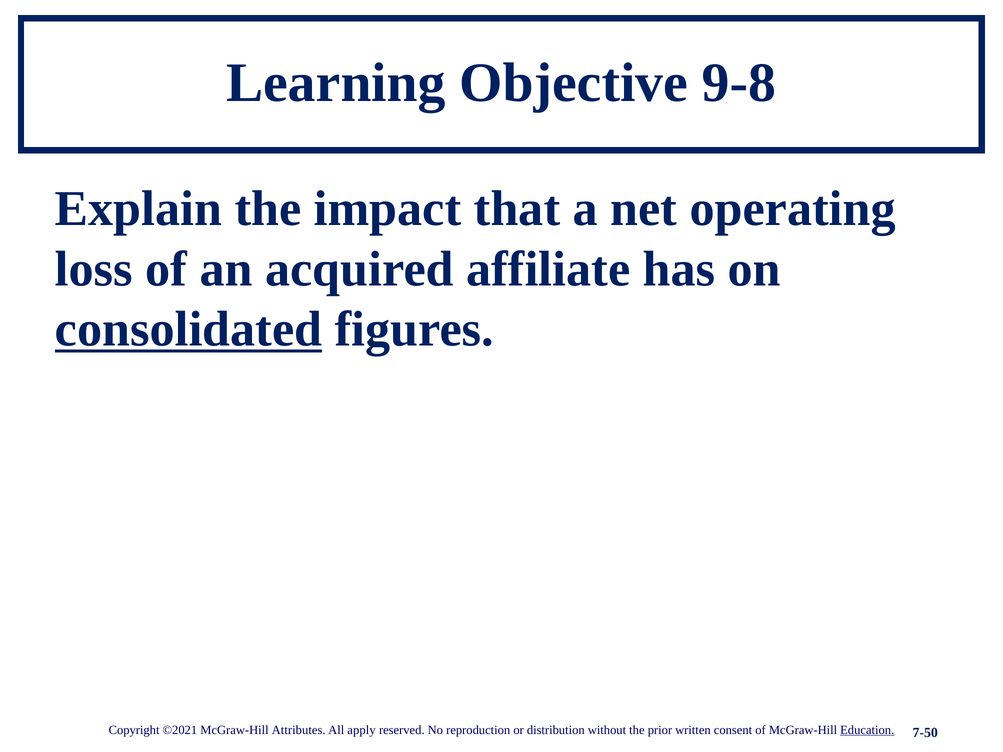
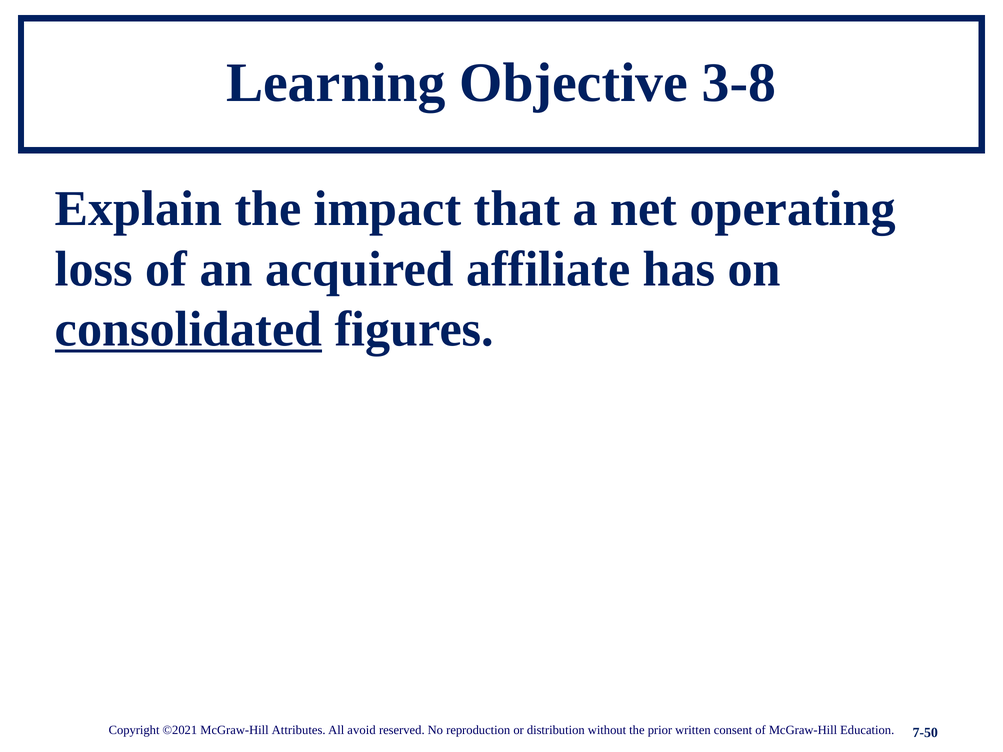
9-8: 9-8 -> 3-8 (739, 83)
apply: apply -> avoid (362, 730)
Education underline: present -> none (867, 730)
